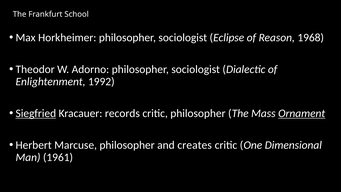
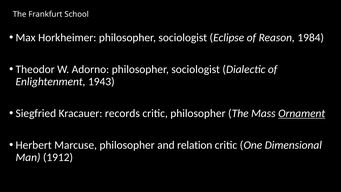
1968: 1968 -> 1984 (311, 38)
1992: 1992 -> 1943 (101, 82)
Siegfried underline: present -> none (36, 113)
creates: creates -> relation (195, 145)
1961: 1961 -> 1912 (58, 157)
